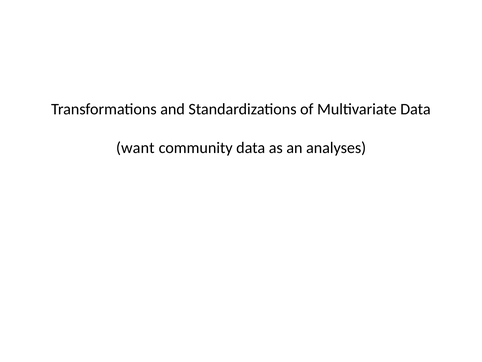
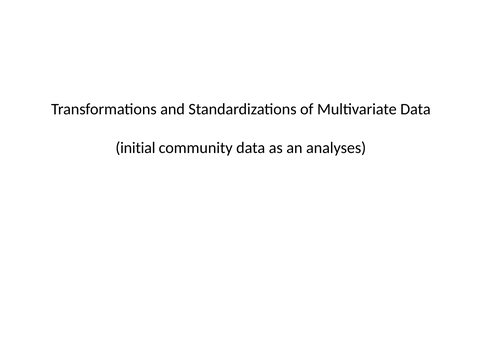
want: want -> initial (135, 148)
